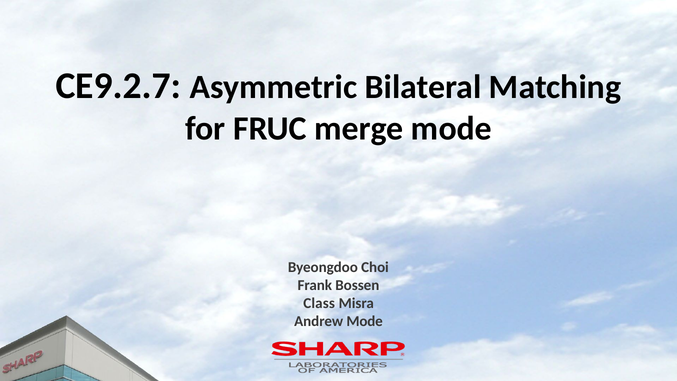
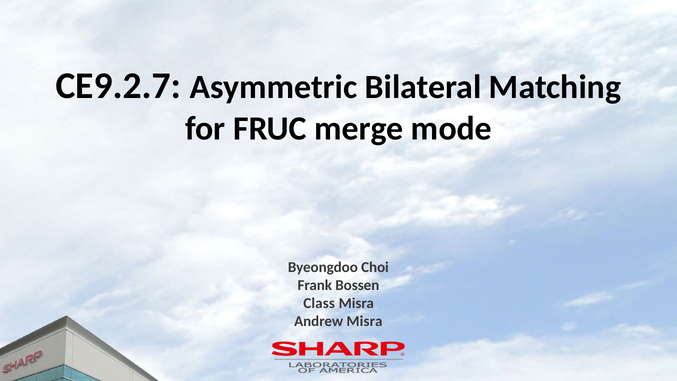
Andrew Mode: Mode -> Misra (364, 321)
